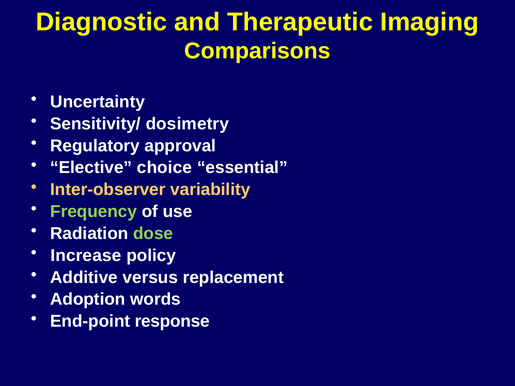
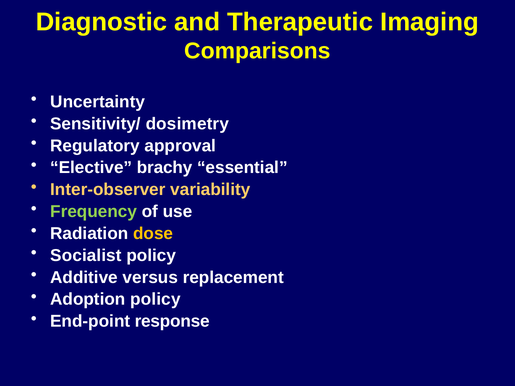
choice: choice -> brachy (165, 168)
dose colour: light green -> yellow (153, 234)
Increase: Increase -> Socialist (86, 256)
Adoption words: words -> policy (155, 300)
